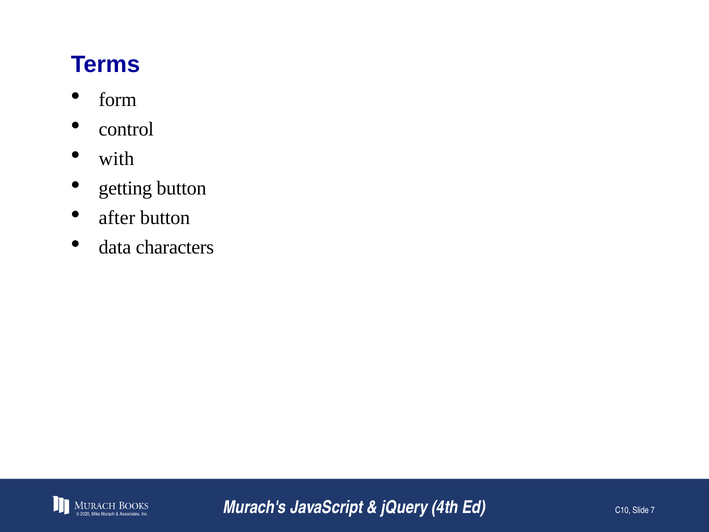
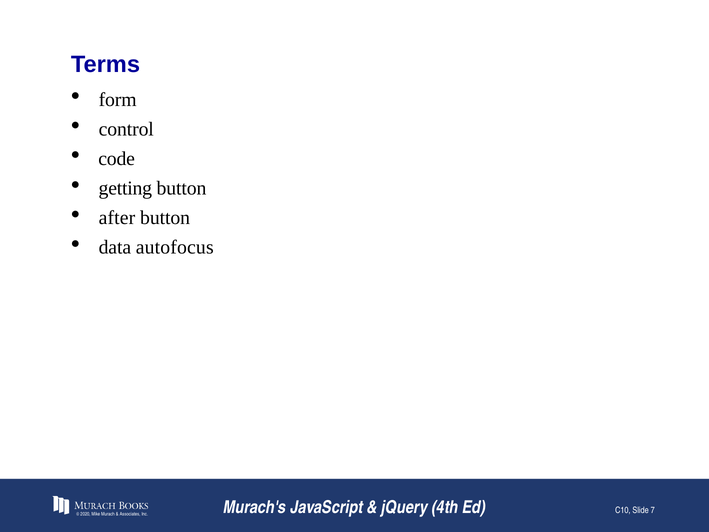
with: with -> code (117, 159)
characters: characters -> autofocus (175, 247)
